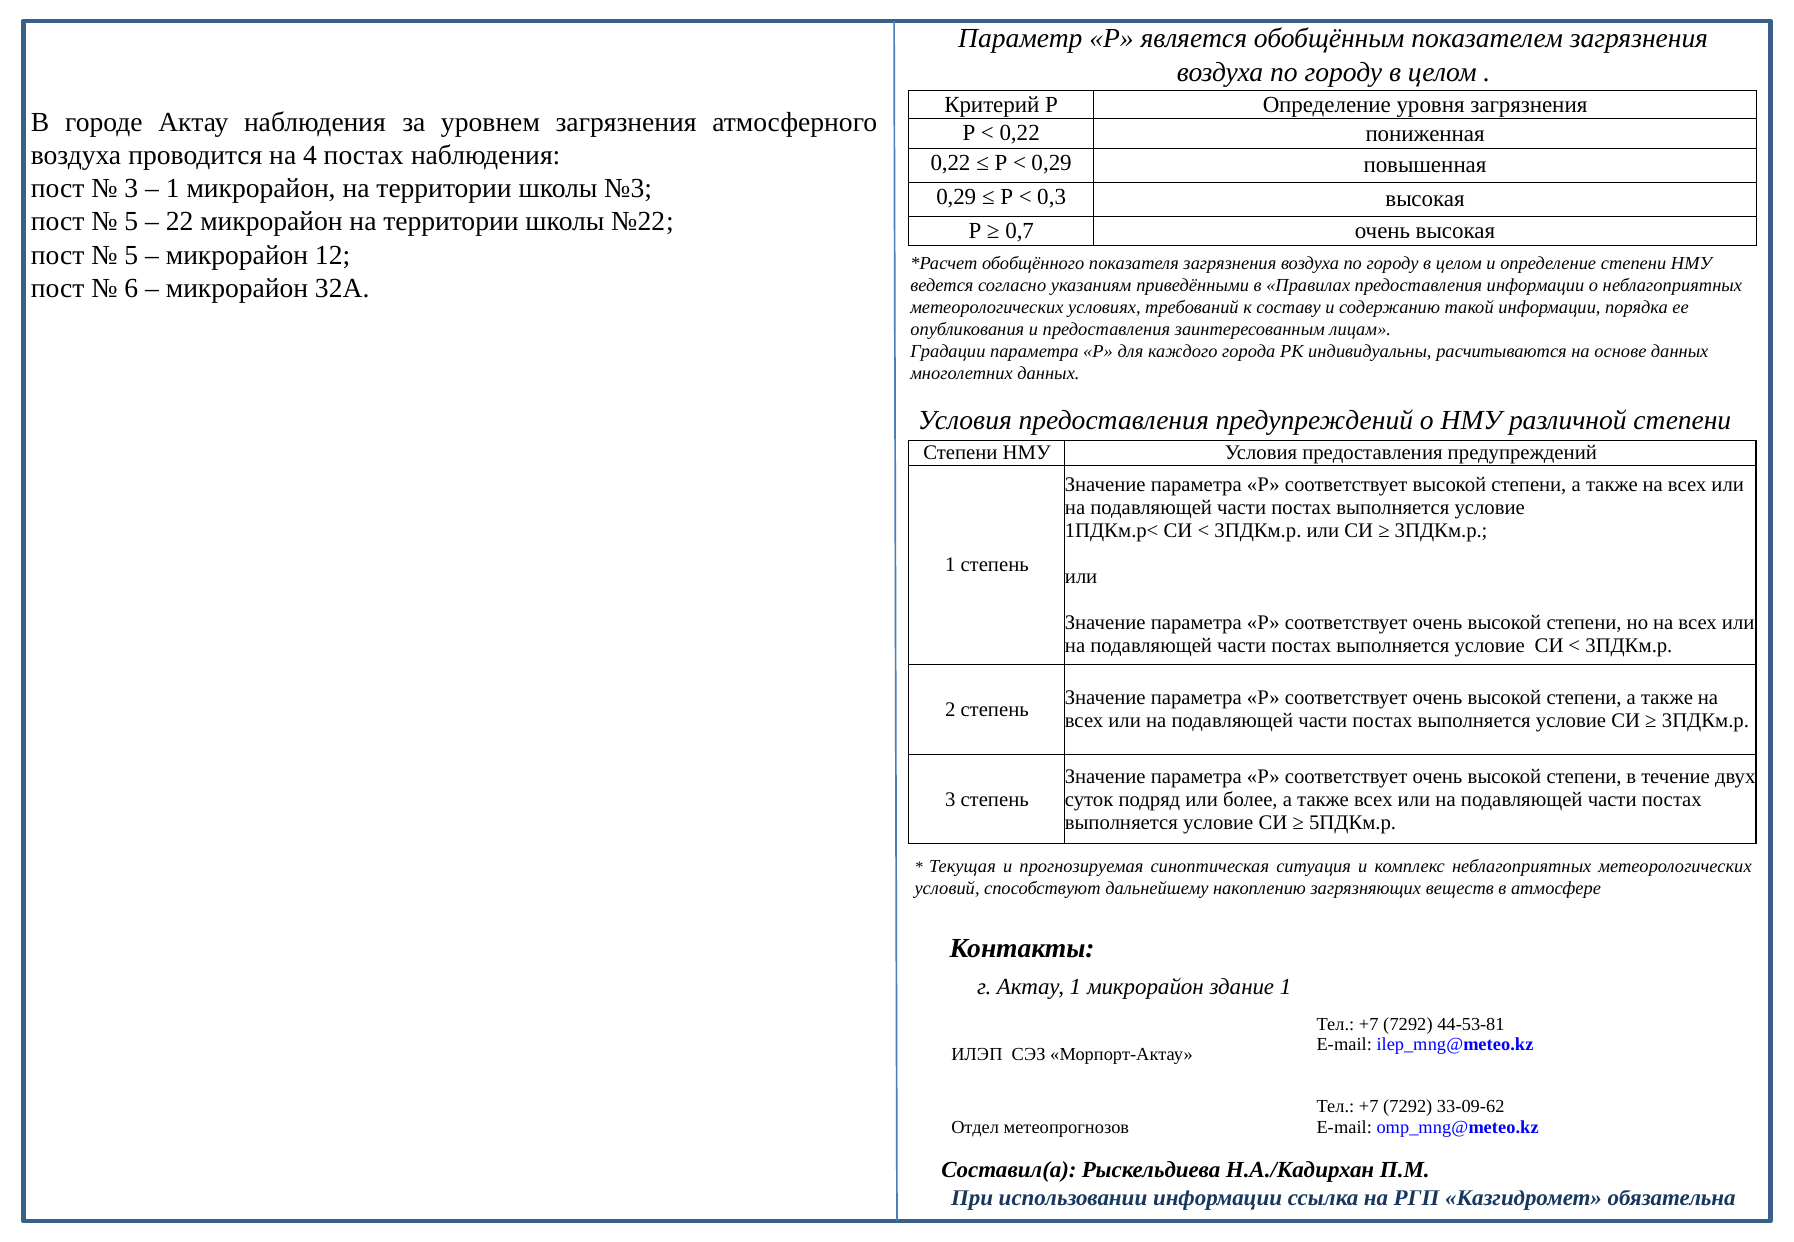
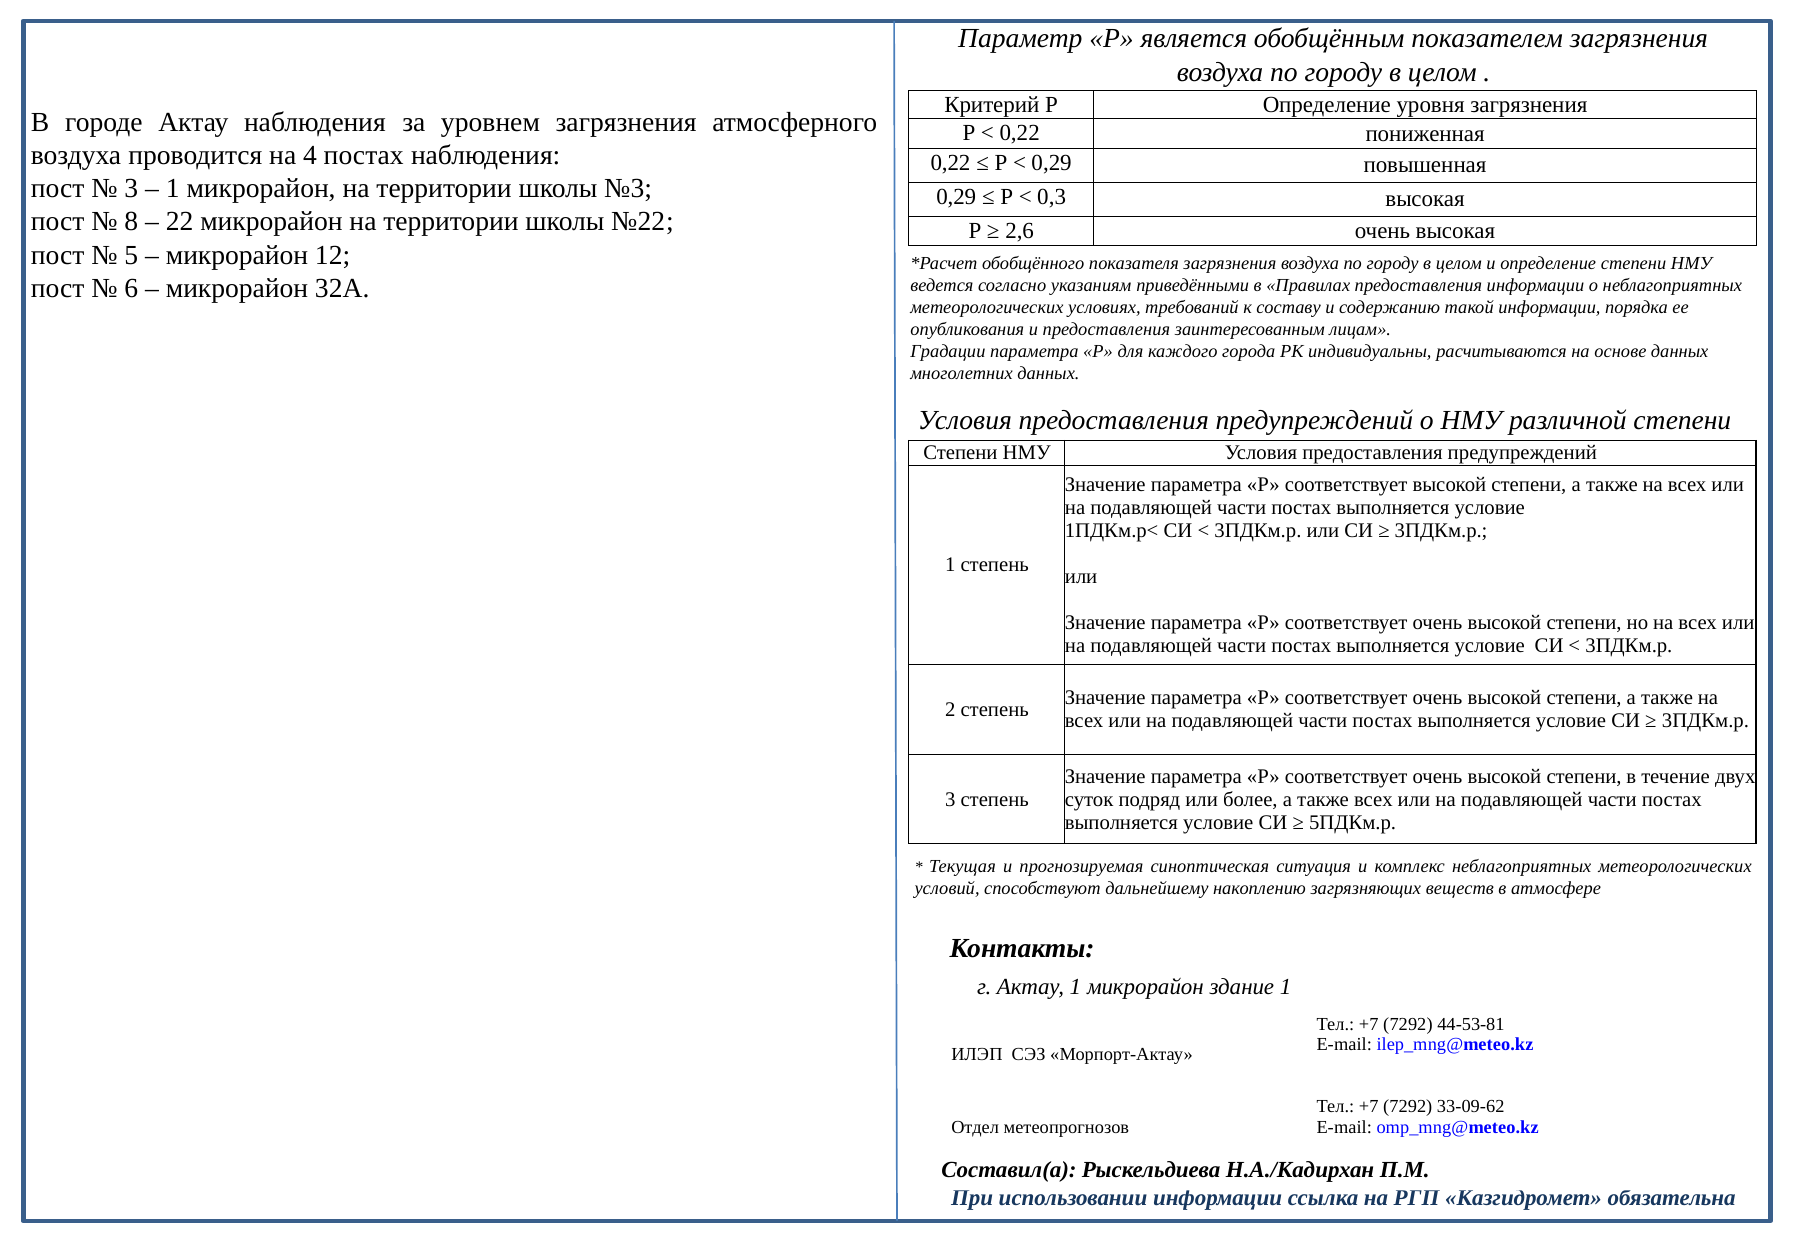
5: 5 -> 8 (131, 222)
0,7: 0,7 -> 2,6 (1020, 231)
